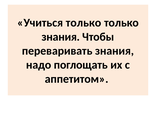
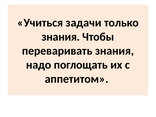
Учиться только: только -> задачи (84, 23)
